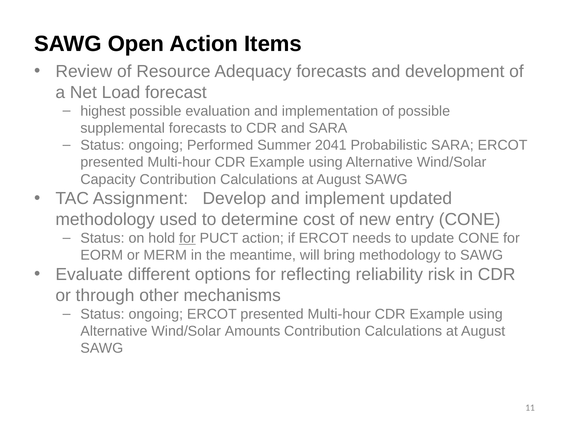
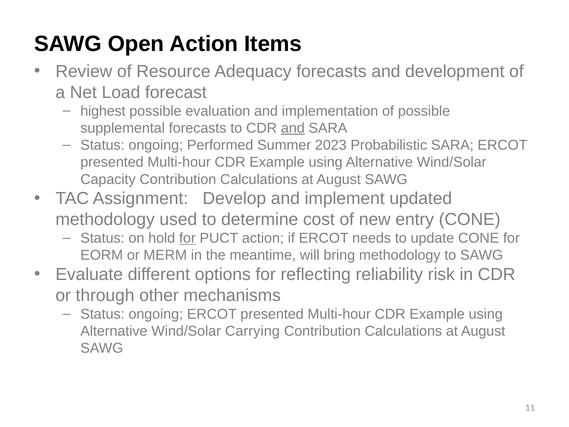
and underline: none -> present (293, 128)
2041: 2041 -> 2023 (331, 145)
Amounts: Amounts -> Carrying (252, 331)
